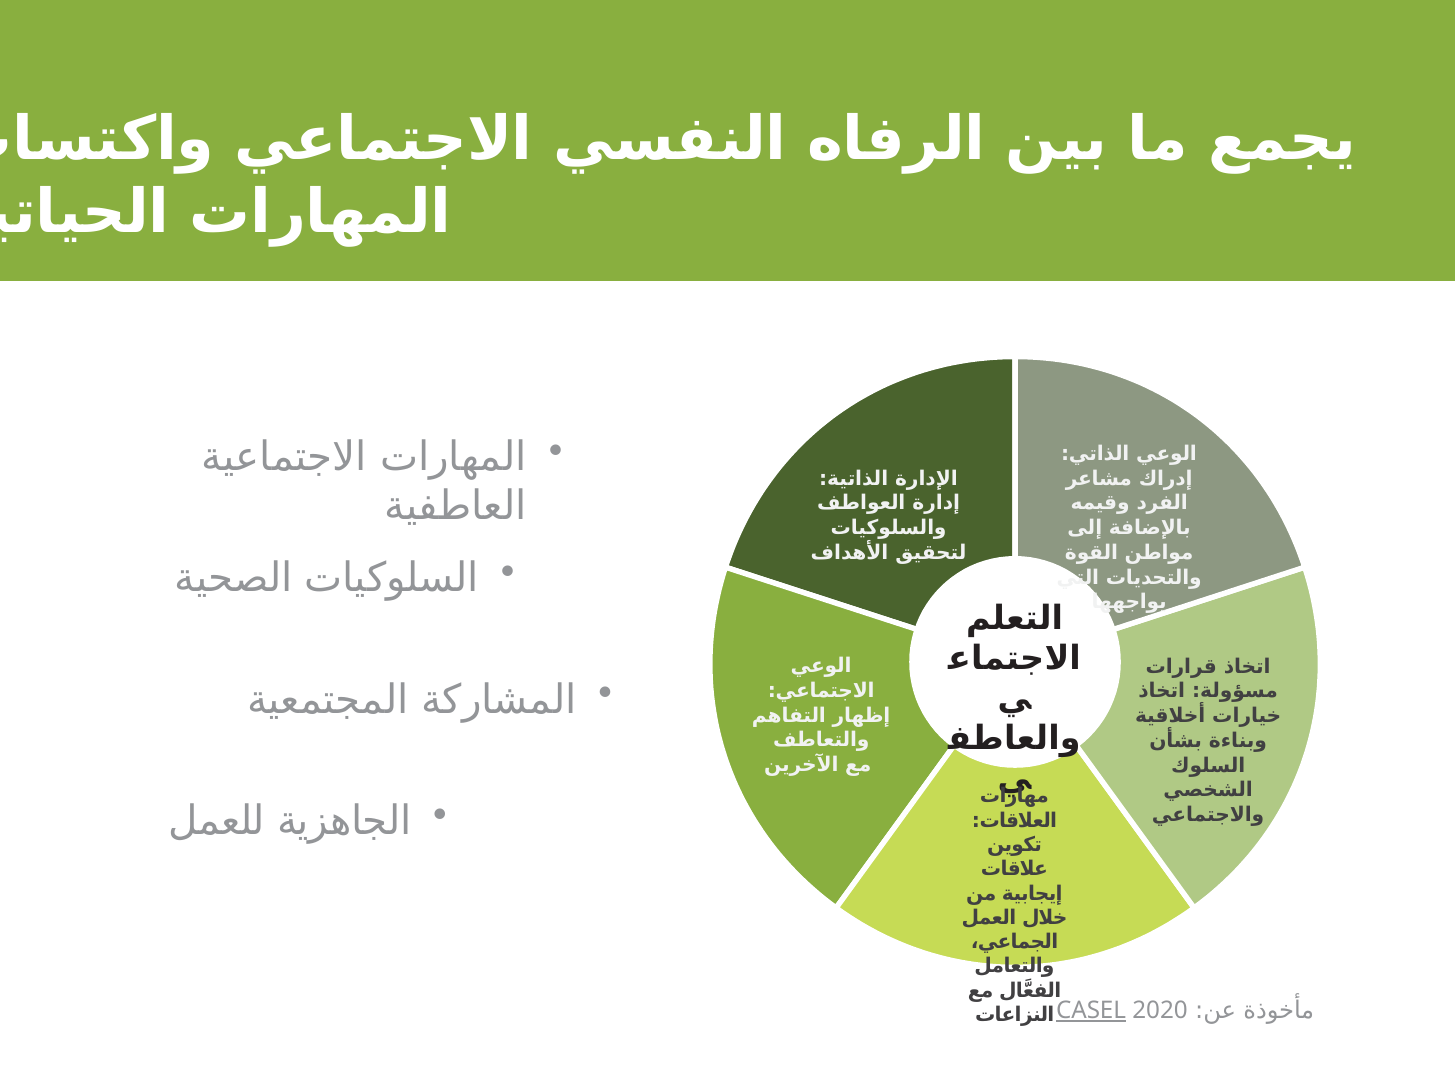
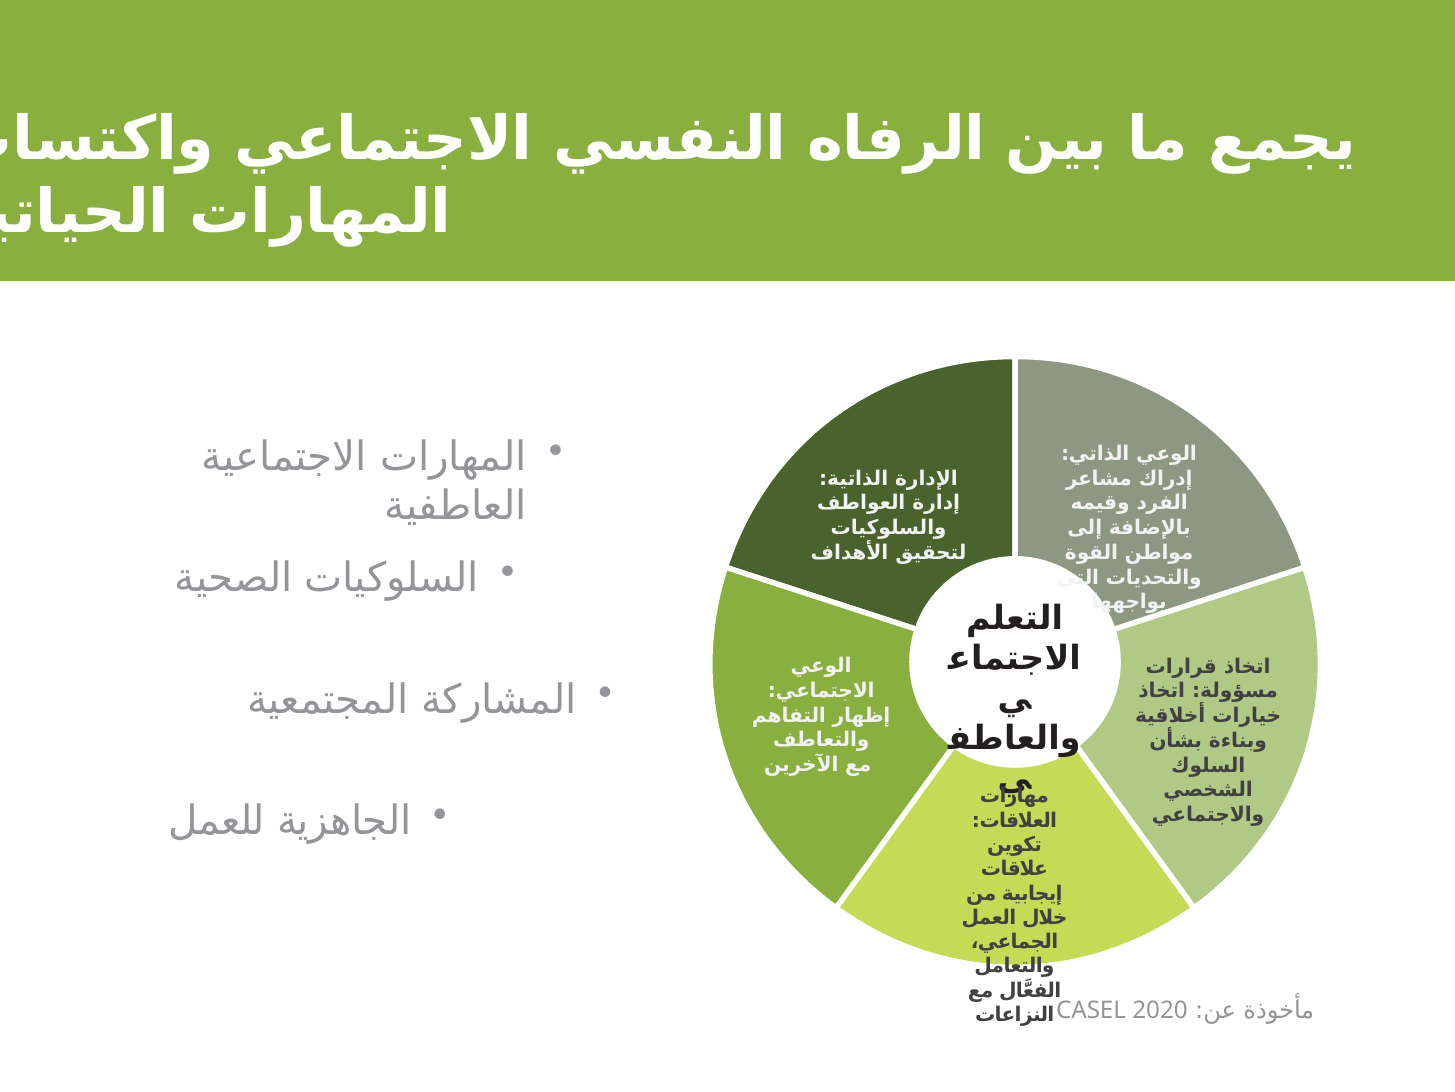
CASEL underline: present -> none (1091, 1010)
